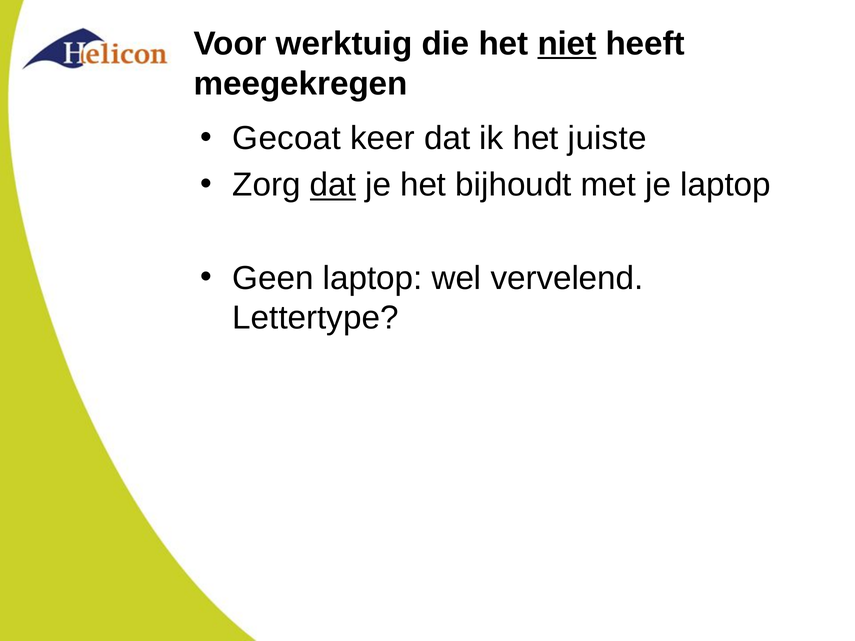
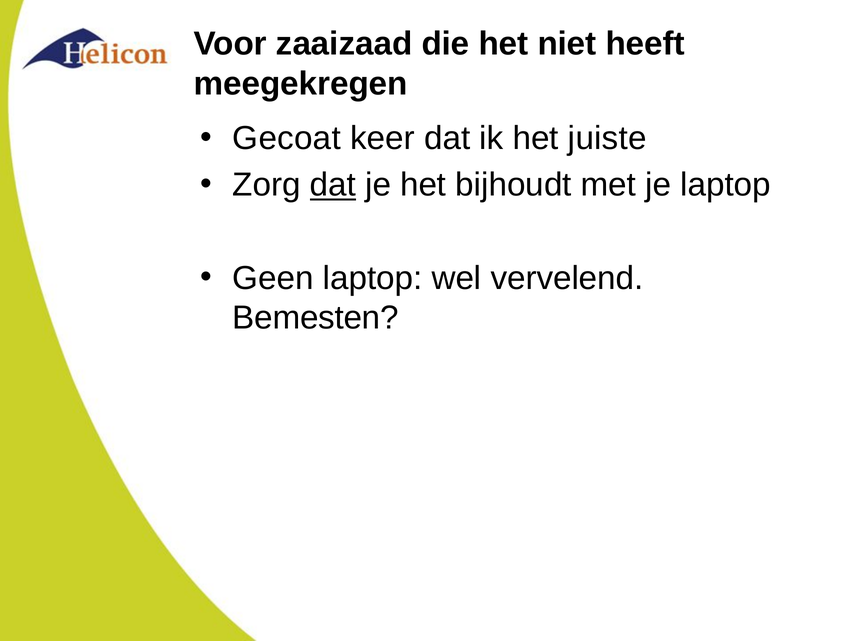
werktuig: werktuig -> zaaizaad (344, 44)
niet underline: present -> none (567, 44)
Lettertype: Lettertype -> Bemesten (316, 318)
